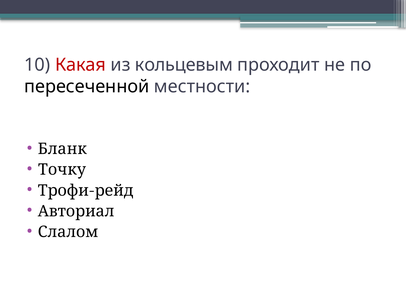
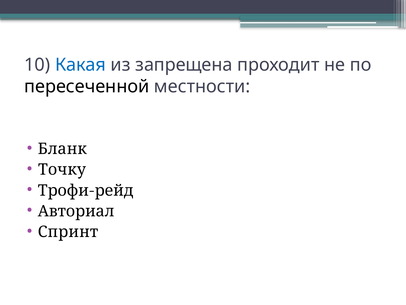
Какая colour: red -> blue (80, 65)
кольцевым: кольцевым -> запрещена (184, 65)
Слалом: Слалом -> Спринт (68, 231)
